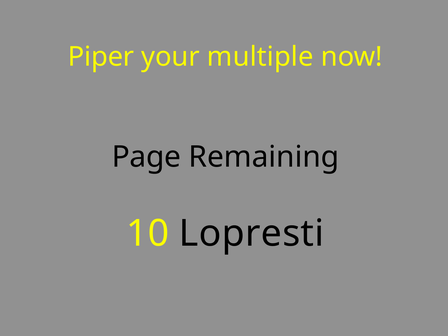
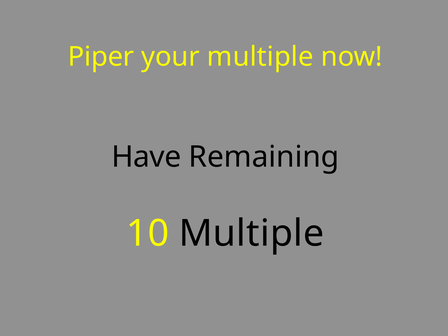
Page: Page -> Have (146, 157)
10 Lopresti: Lopresti -> Multiple (252, 234)
